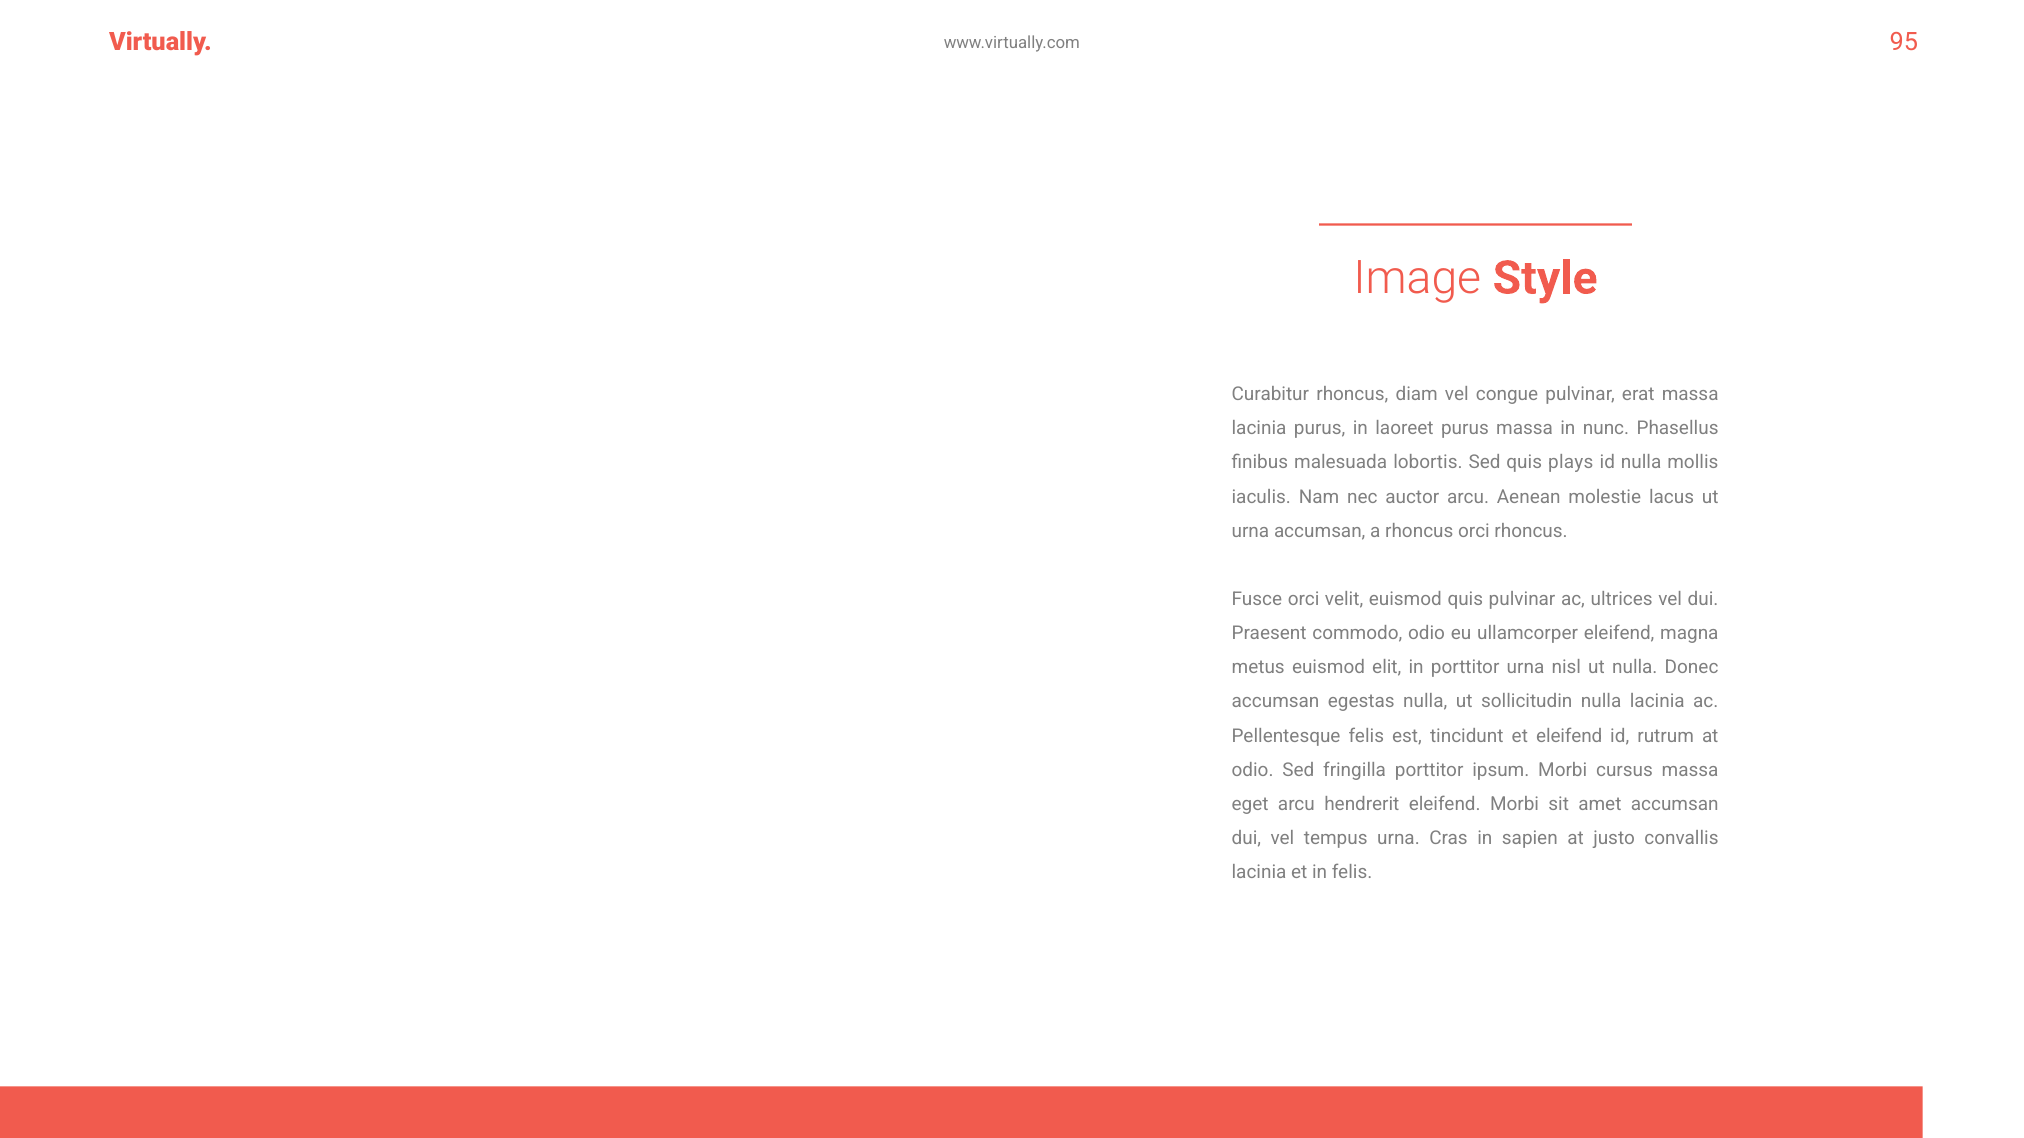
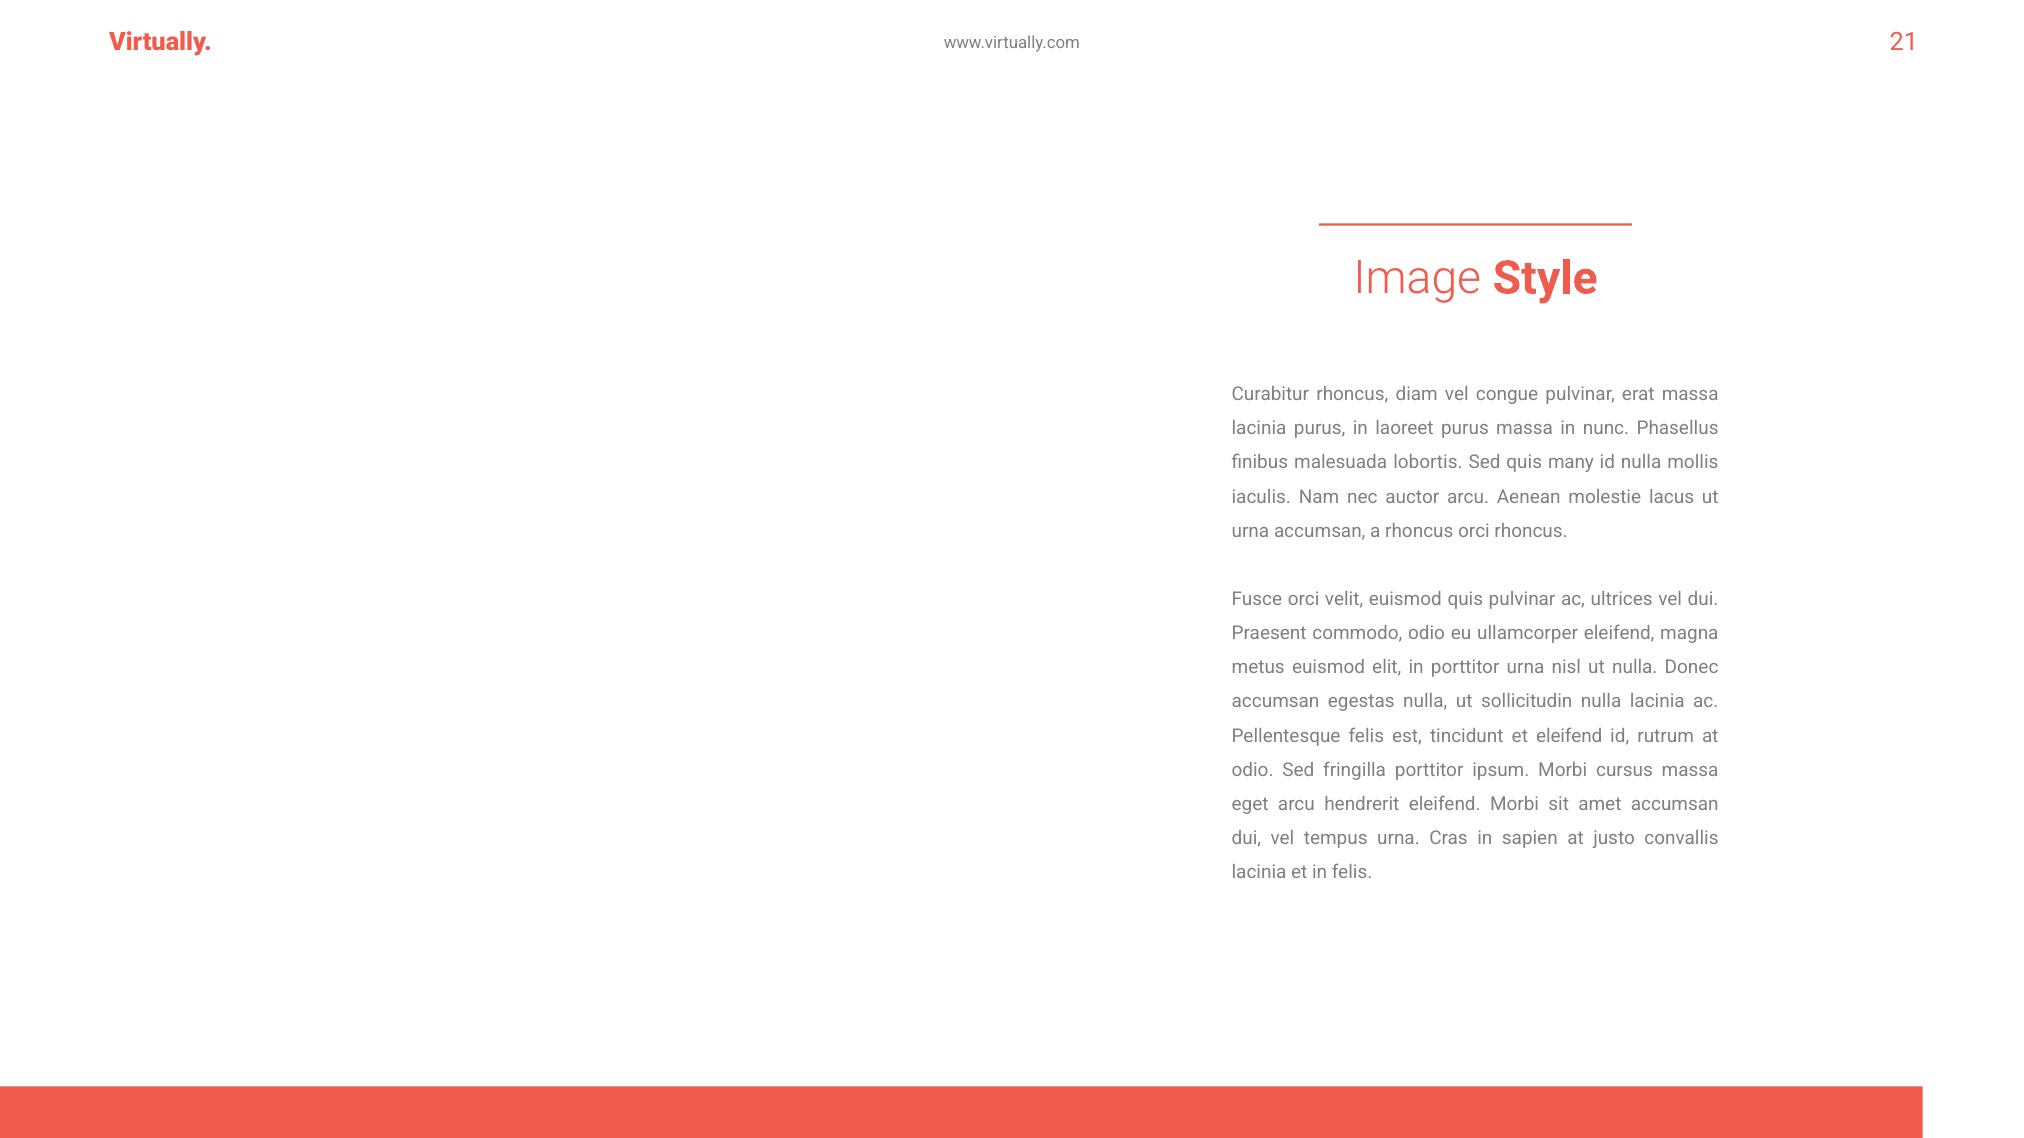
95: 95 -> 21 (1904, 42)
plays: plays -> many (1571, 463)
